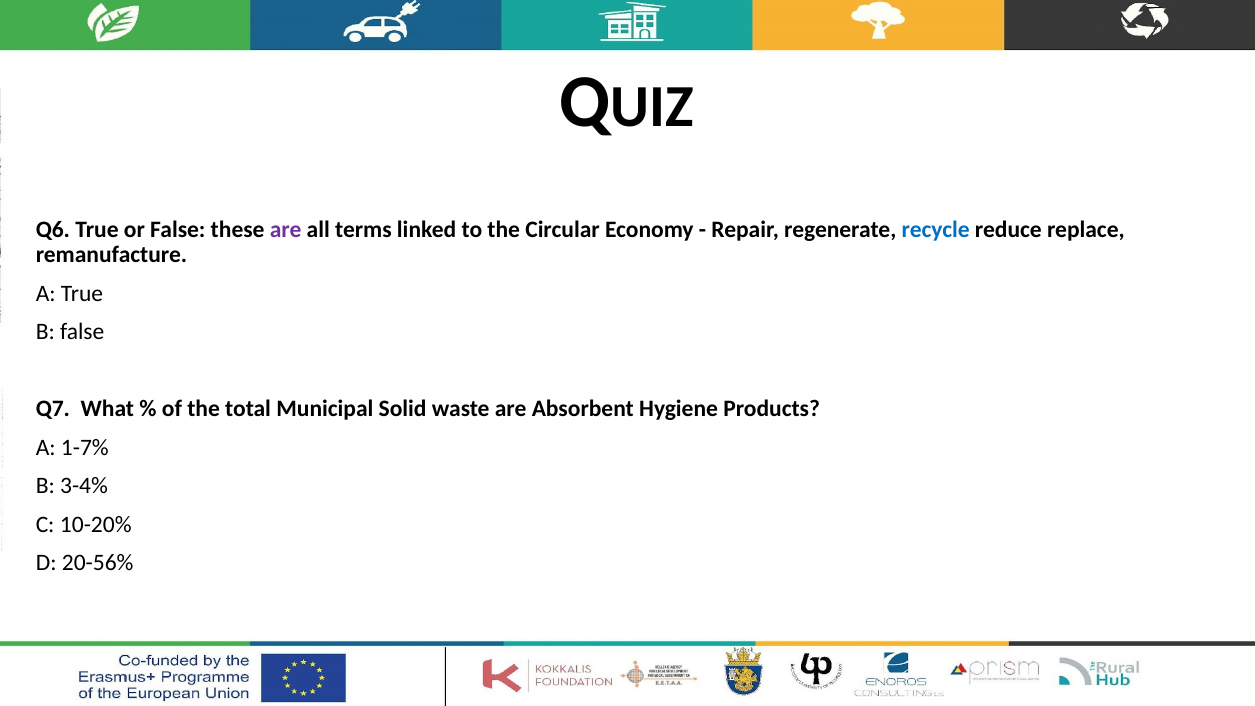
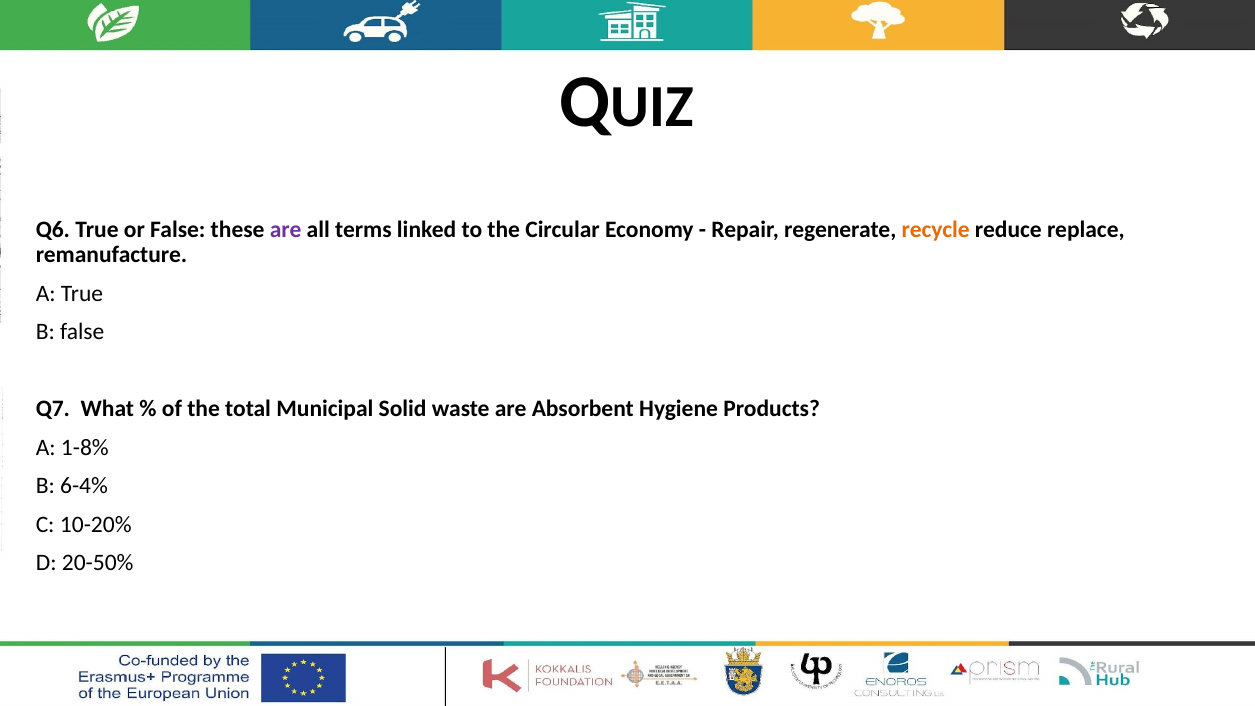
recycle colour: blue -> orange (936, 229)
1-7%: 1-7% -> 1-8% (85, 447)
3-4%: 3-4% -> 6-4% (84, 486)
20-56%: 20-56% -> 20-50% (98, 563)
